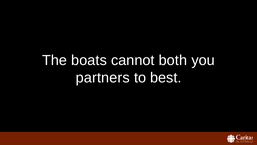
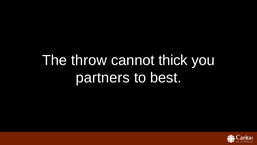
boats: boats -> throw (89, 60)
both: both -> thick (173, 60)
